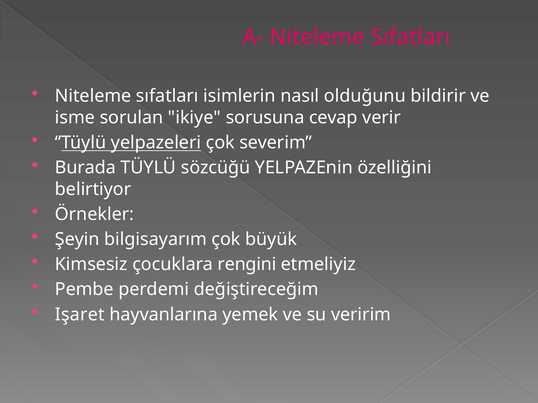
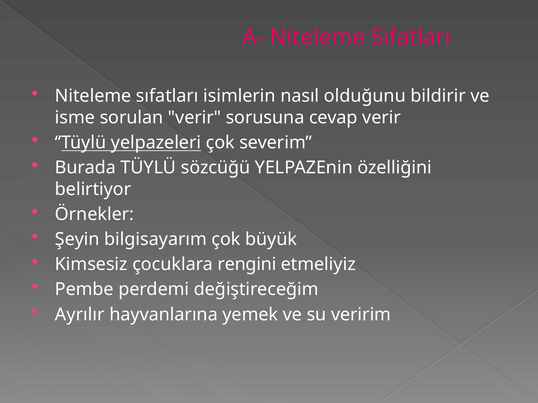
sorulan ikiye: ikiye -> verir (195, 118)
Işaret: Işaret -> Ayrılır (80, 315)
